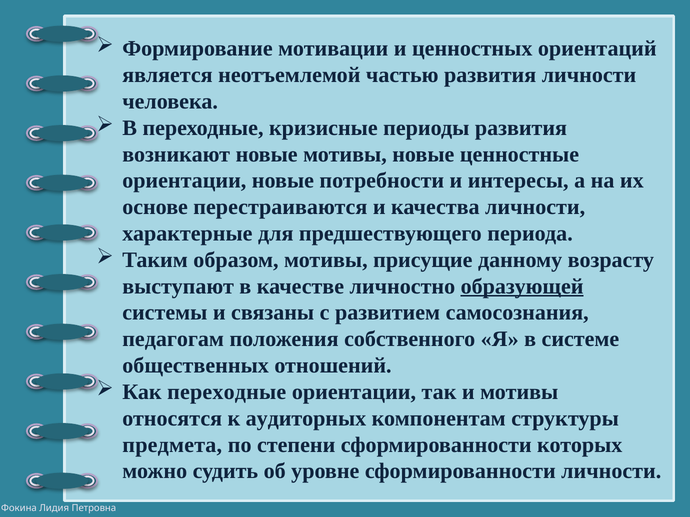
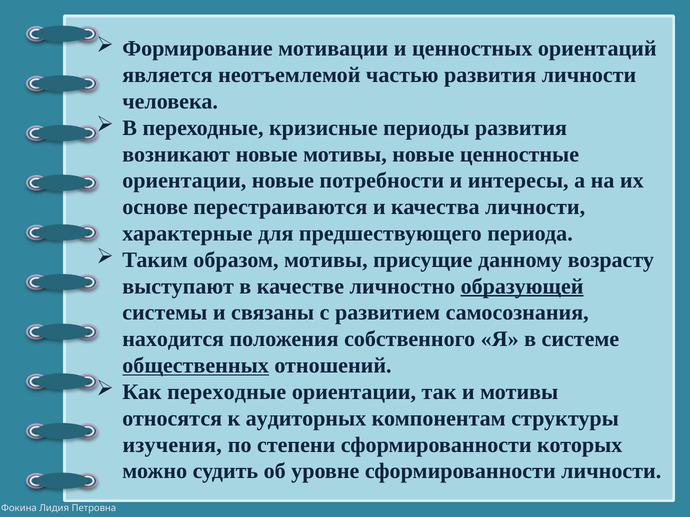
педагогам: педагогам -> находится (173, 339)
общественных underline: none -> present (196, 366)
предмета: предмета -> изучения (172, 445)
